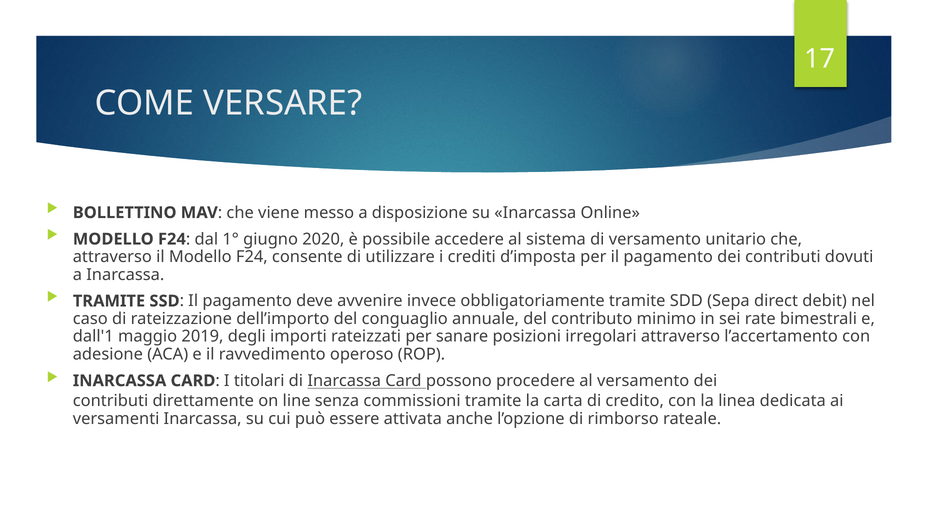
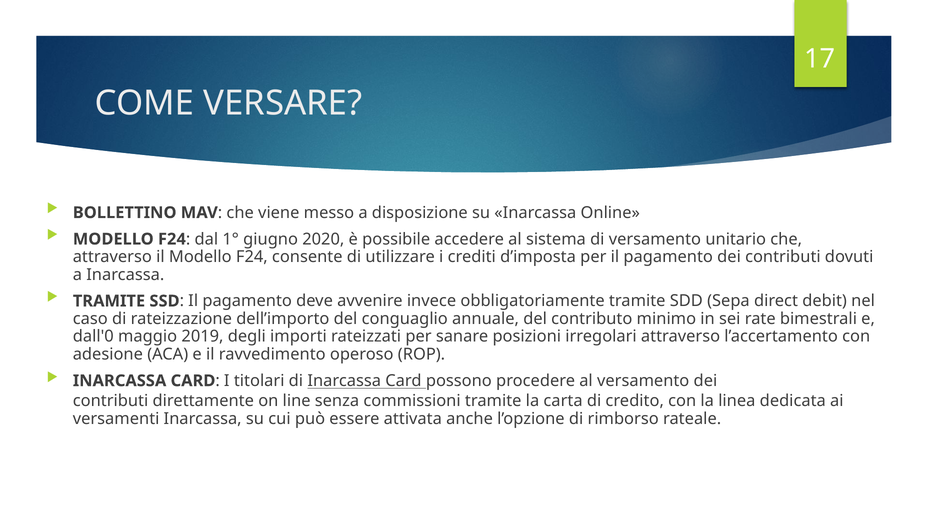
dall'1: dall'1 -> dall'0 (93, 337)
